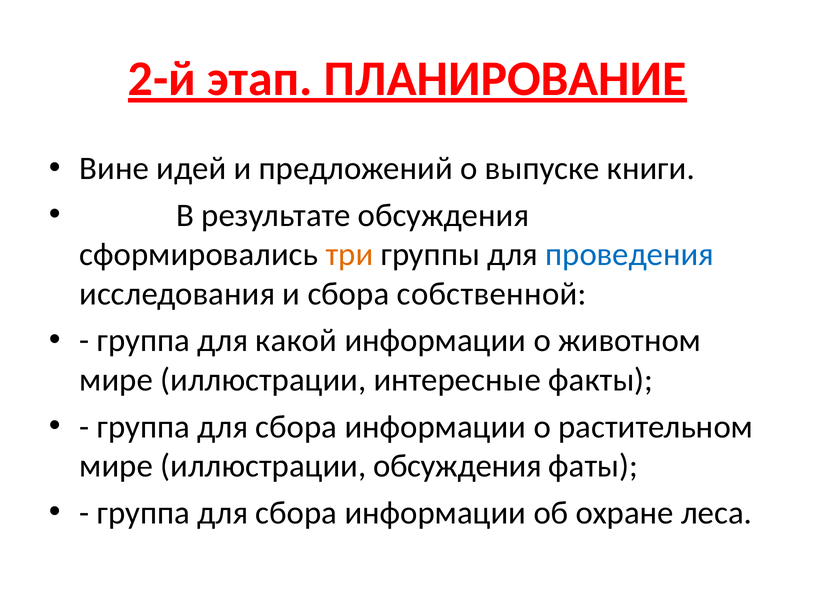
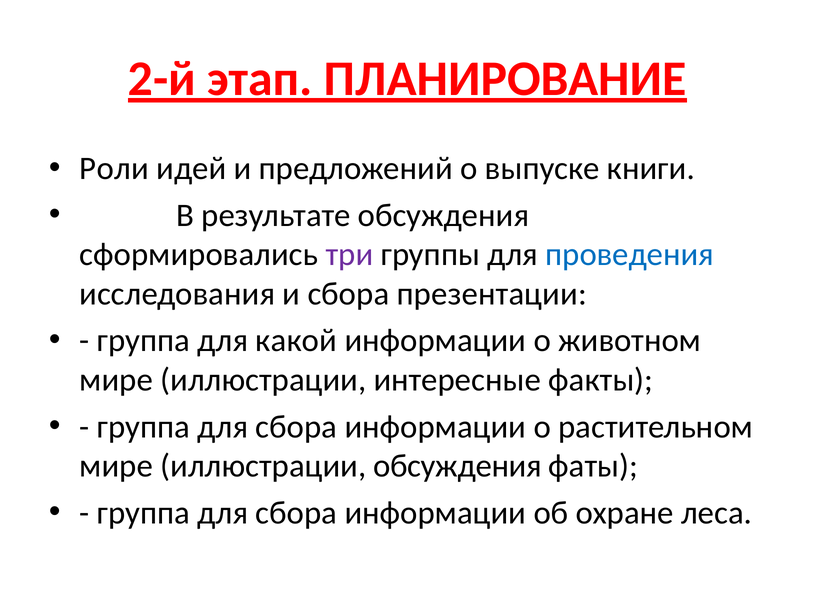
Вине: Вине -> Роли (114, 169)
три colour: orange -> purple (349, 255)
собственной: собственной -> презентации (492, 294)
